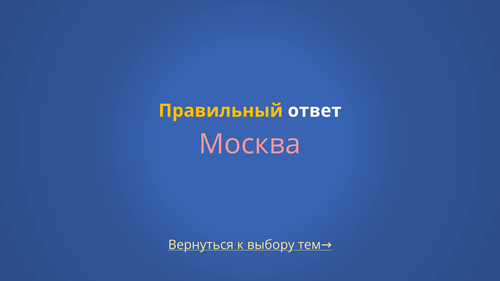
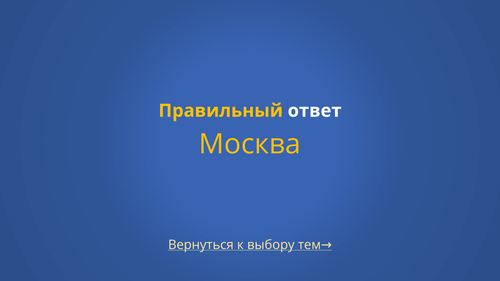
Москва colour: pink -> yellow (250, 144)
